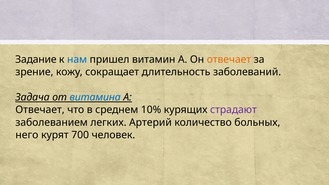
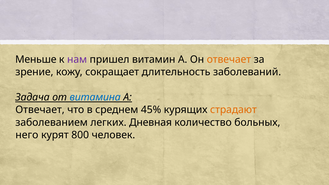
Задание: Задание -> Меньше (36, 60)
нам colour: blue -> purple (77, 60)
10%: 10% -> 45% (151, 110)
страдают colour: purple -> orange (233, 110)
Артерий: Артерий -> Дневная (151, 122)
700: 700 -> 800 (80, 135)
